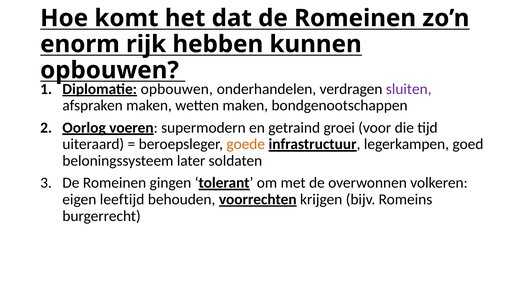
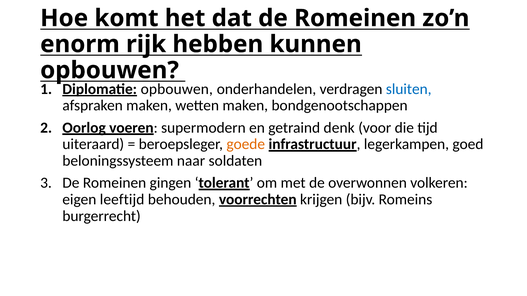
sluiten colour: purple -> blue (409, 89)
groei: groei -> denk (339, 128)
later: later -> naar (191, 161)
